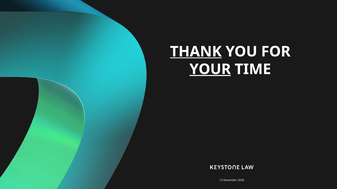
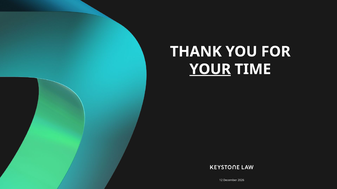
THANK underline: present -> none (196, 52)
